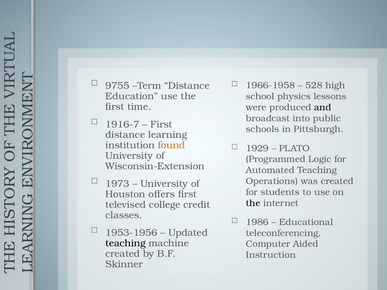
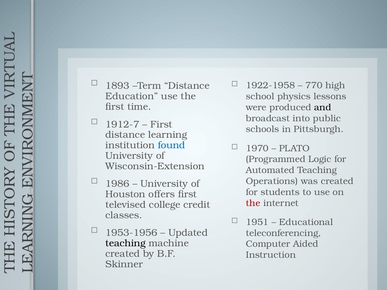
9755: 9755 -> 1893 (117, 86)
1966-1958: 1966-1958 -> 1922-1958 (270, 85)
528: 528 -> 770 (314, 85)
1916-7: 1916-7 -> 1912-7 (122, 124)
found colour: orange -> blue (172, 145)
1929: 1929 -> 1970 (257, 148)
1973: 1973 -> 1986 (117, 184)
the colour: black -> red (253, 203)
1986: 1986 -> 1951 (257, 222)
